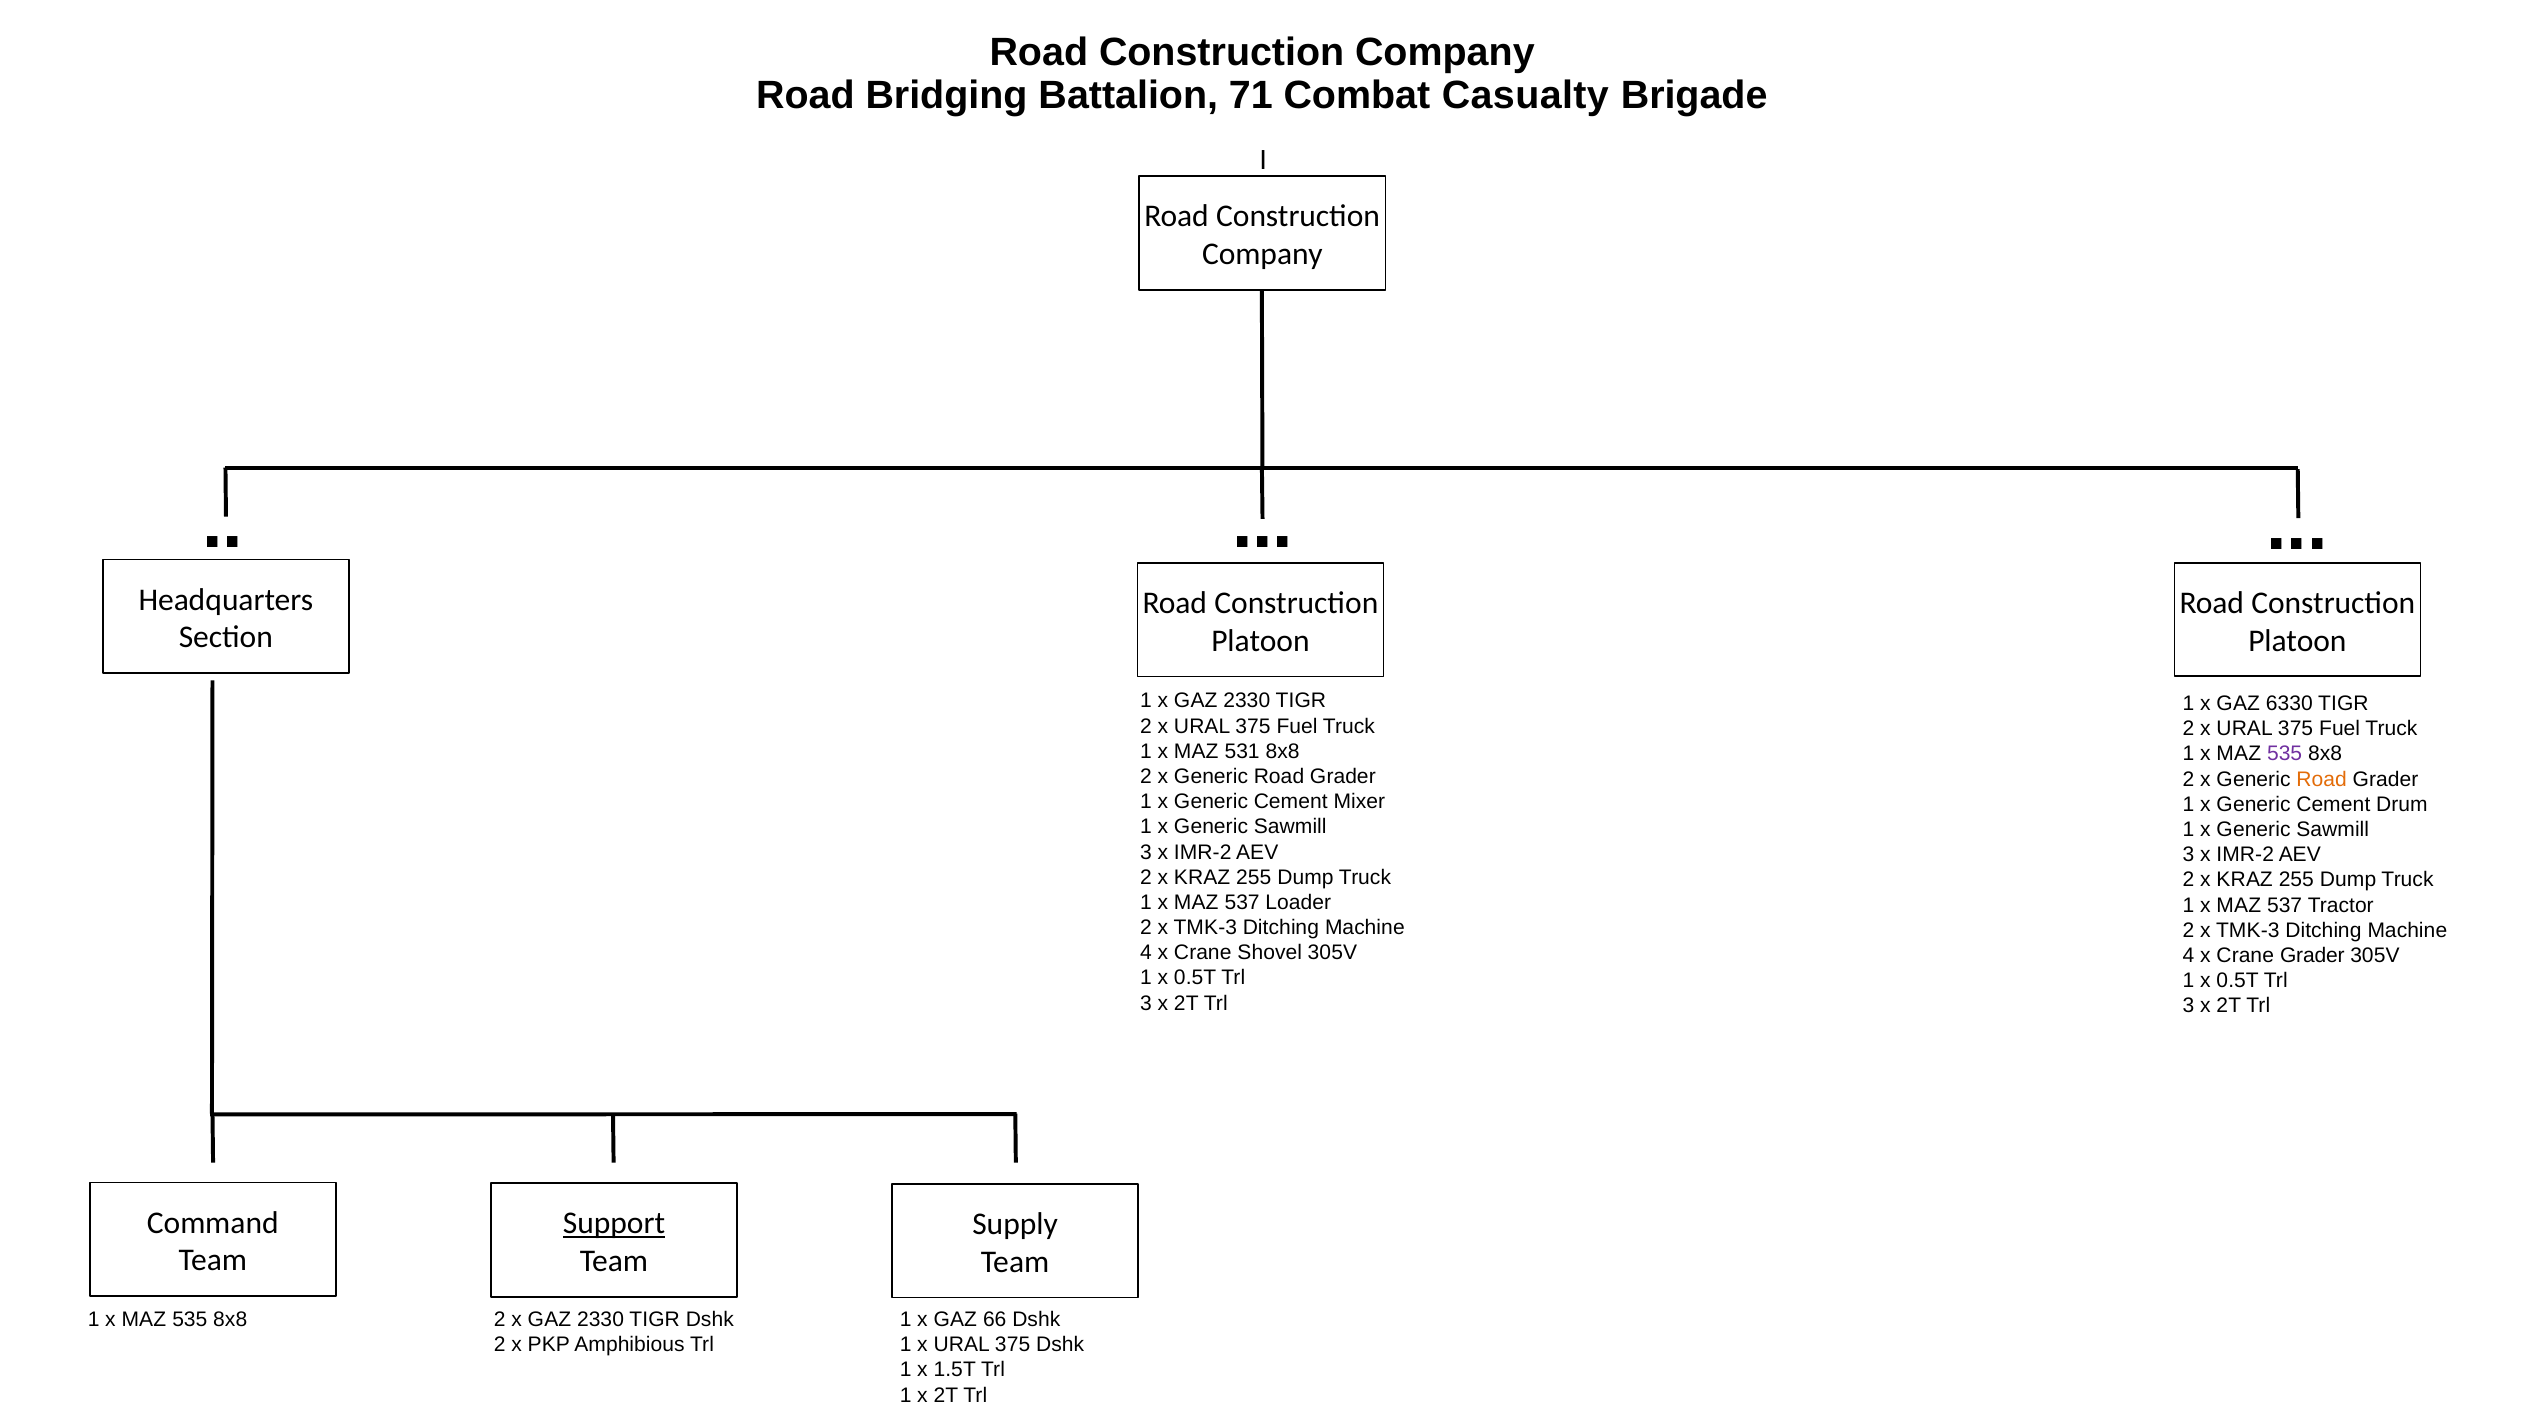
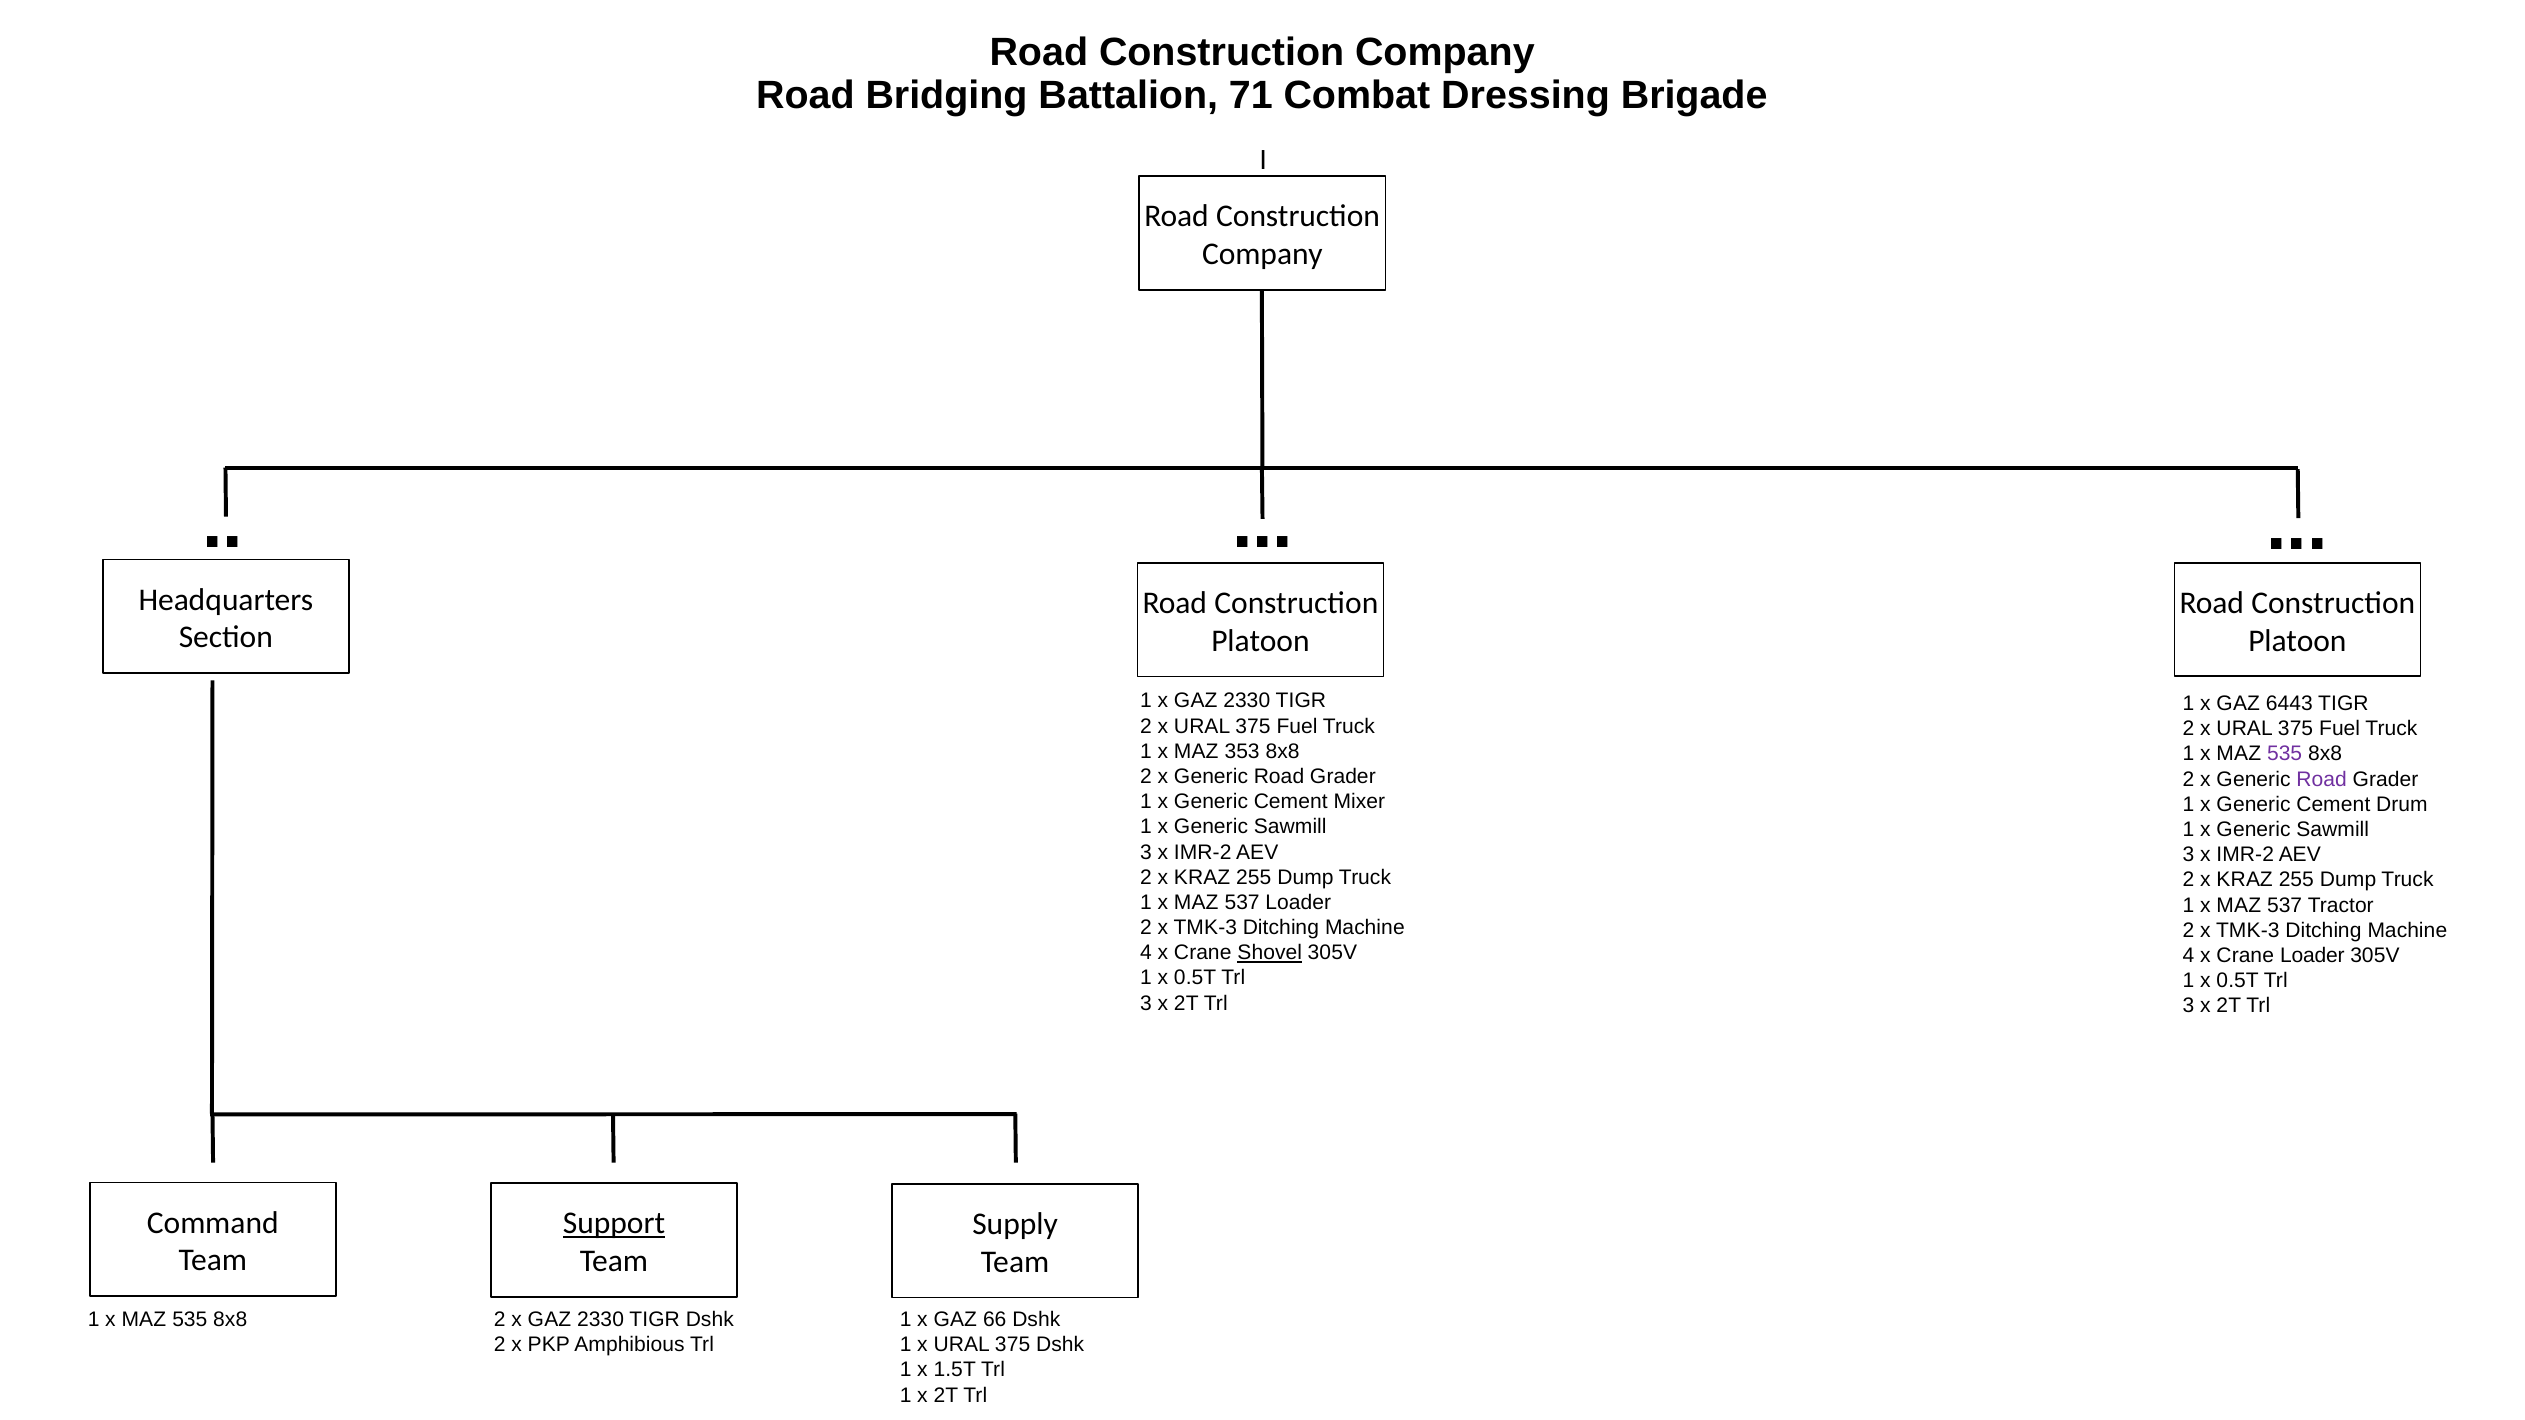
Casualty: Casualty -> Dressing (1526, 96)
6330: 6330 -> 6443 (2289, 704)
531: 531 -> 353 (1242, 751)
Road colour: orange -> purple (2322, 779)
Shovel underline: none -> present (1270, 953)
Crane Grader: Grader -> Loader (2312, 956)
